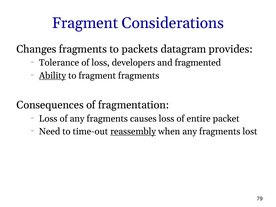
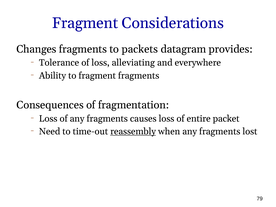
developers: developers -> alleviating (133, 63)
fragmented: fragmented -> everywhere (198, 63)
Ability underline: present -> none (53, 76)
